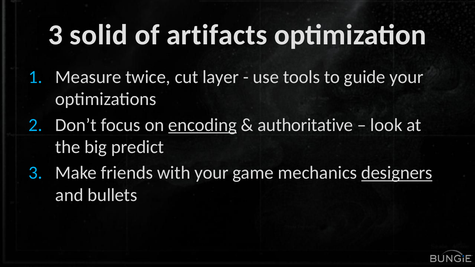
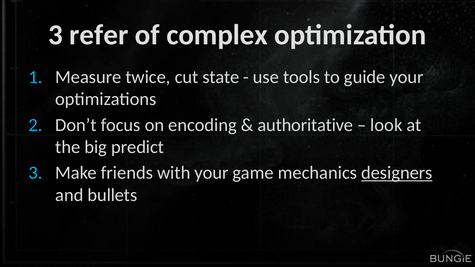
solid: solid -> refer (99, 35)
artifacts: artifacts -> complex (217, 35)
layer: layer -> state (221, 77)
encoding underline: present -> none (203, 125)
